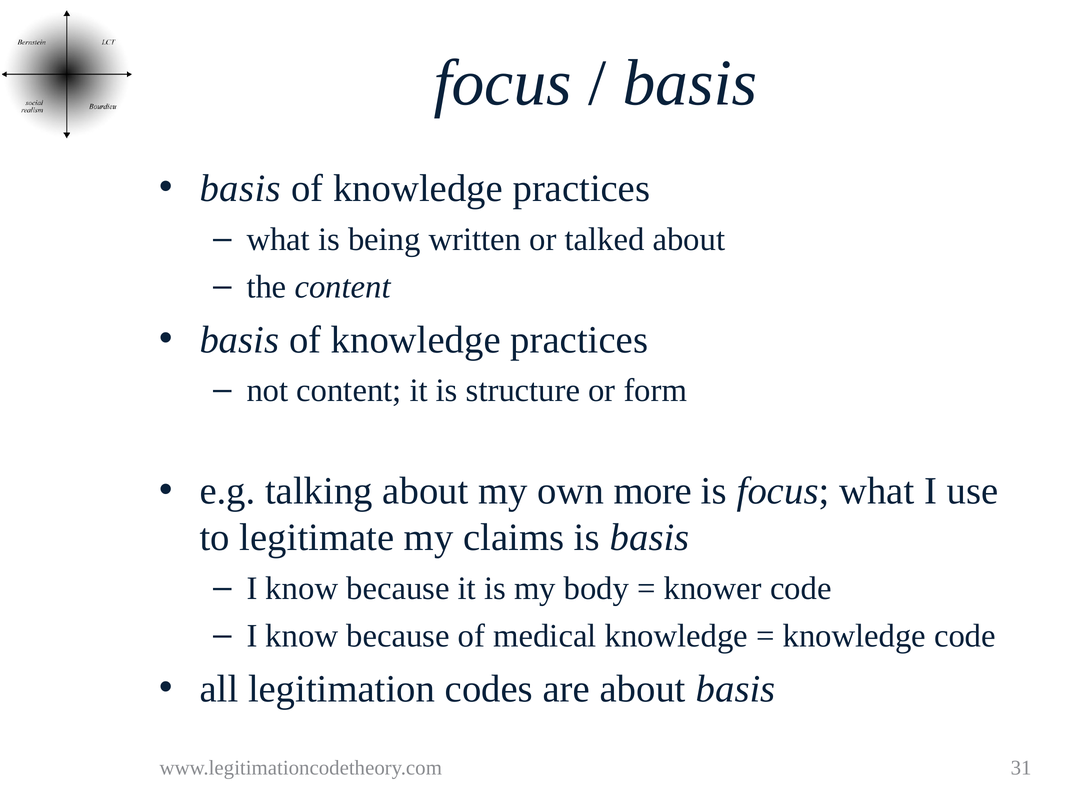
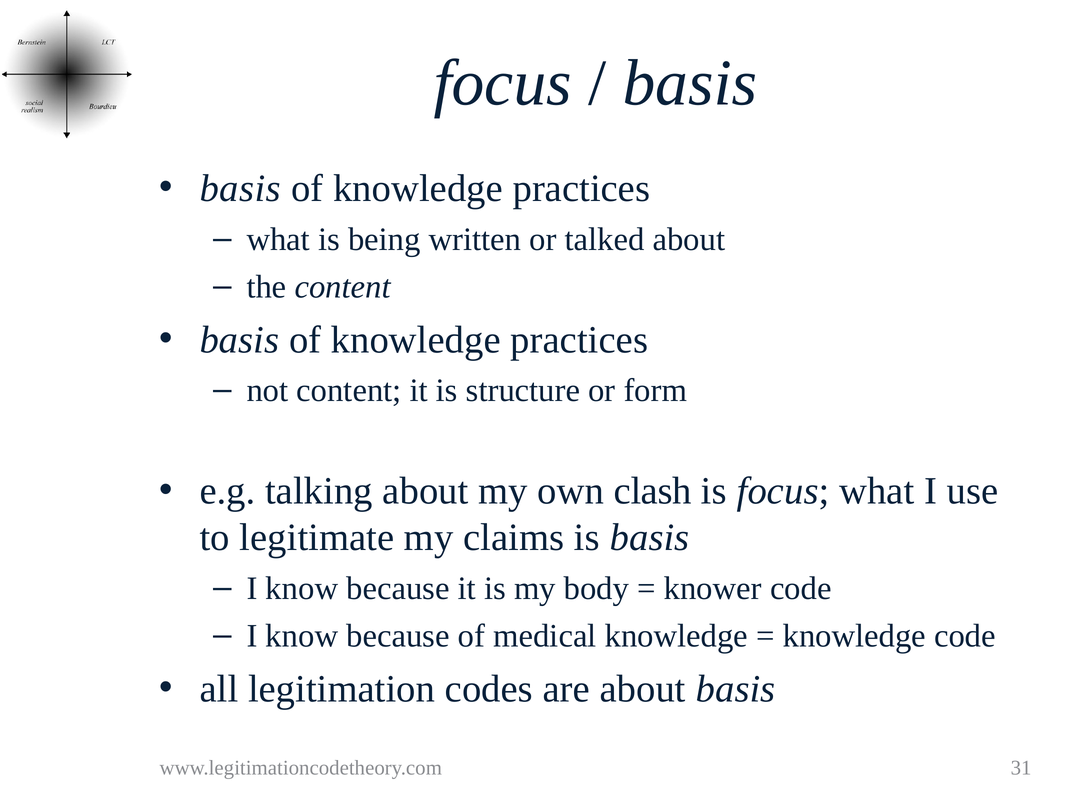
more: more -> clash (653, 491)
